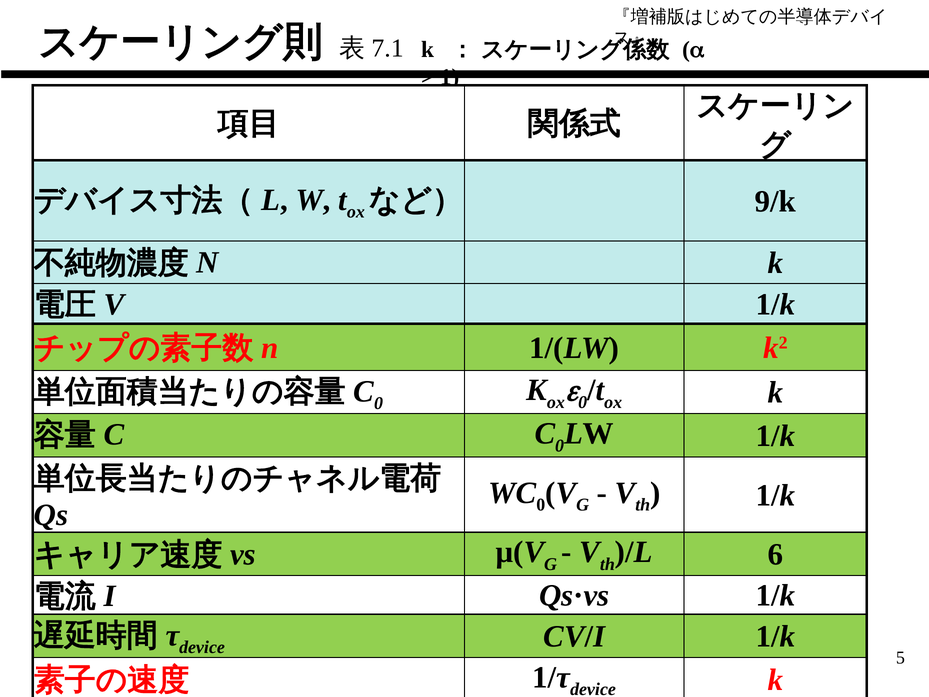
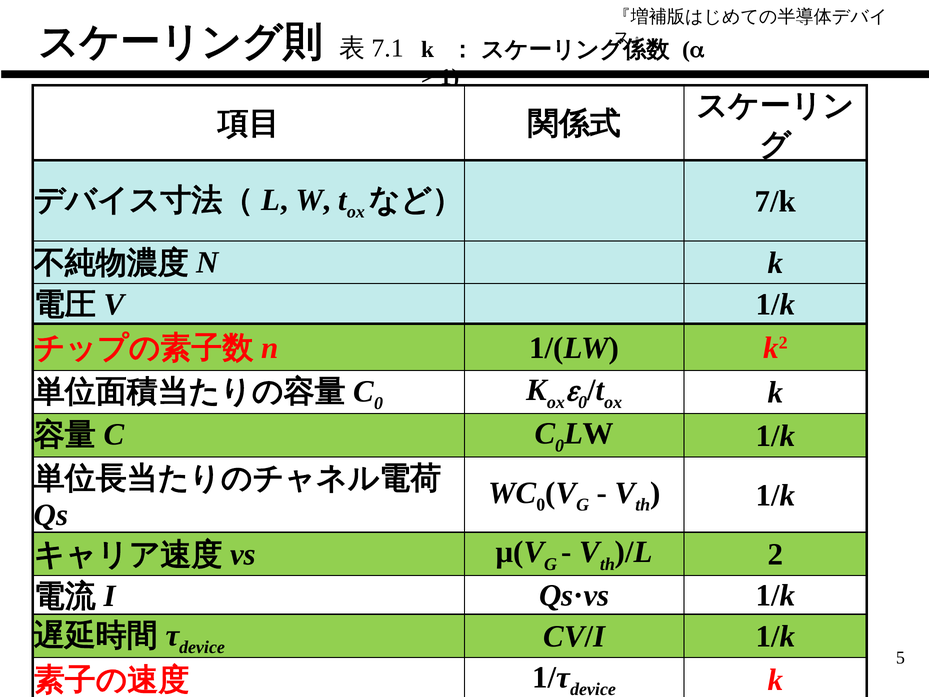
9/k: 9/k -> 7/k (775, 201)
6: 6 -> 2 (775, 554)
